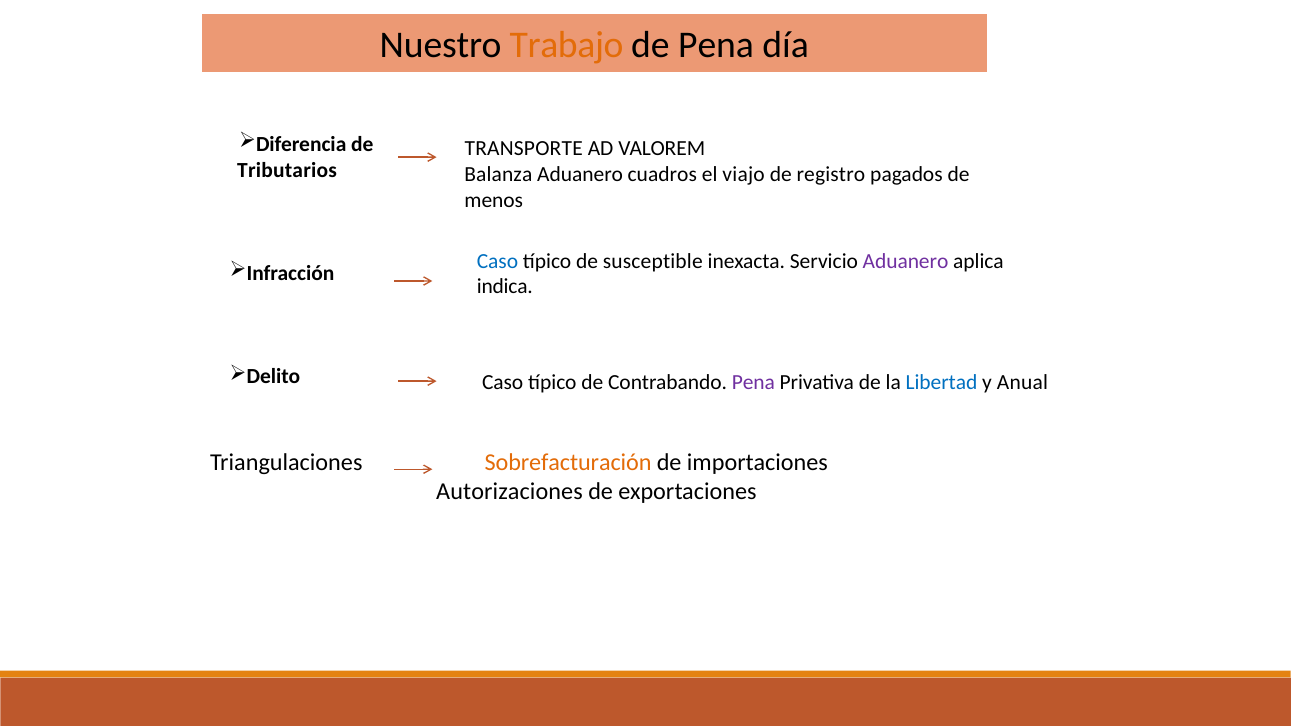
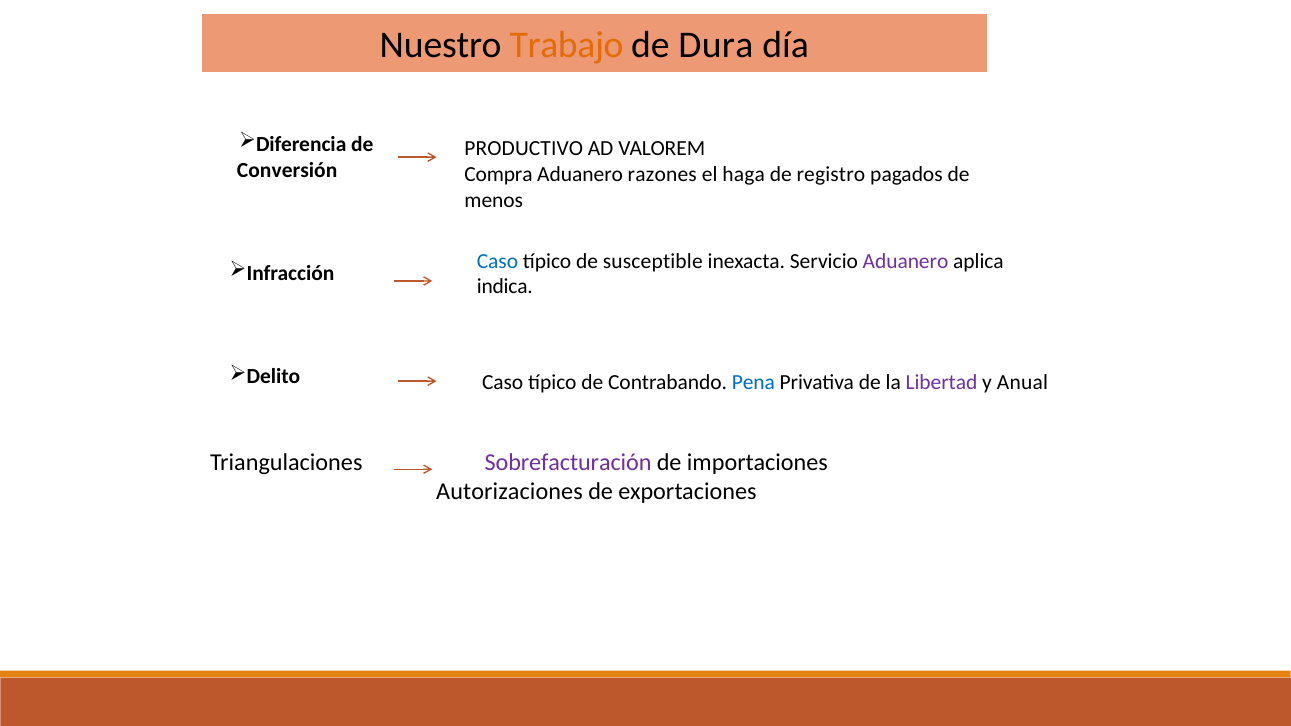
de Pena: Pena -> Dura (716, 45)
TRANSPORTE: TRANSPORTE -> PRODUCTIVO (524, 149)
Tributarios: Tributarios -> Conversión (287, 170)
Balanza: Balanza -> Compra (499, 174)
cuadros: cuadros -> razones (662, 174)
viajo: viajo -> haga (744, 174)
Pena colour: purple -> blue (753, 383)
Libertad colour: blue -> purple (941, 383)
Sobrefacturación colour: orange -> purple (568, 462)
